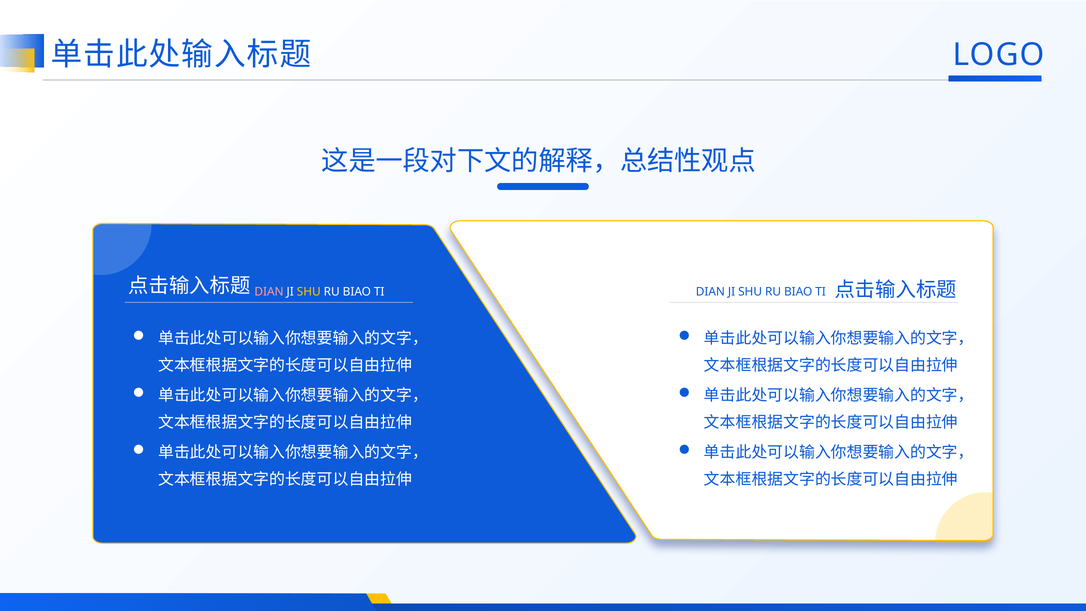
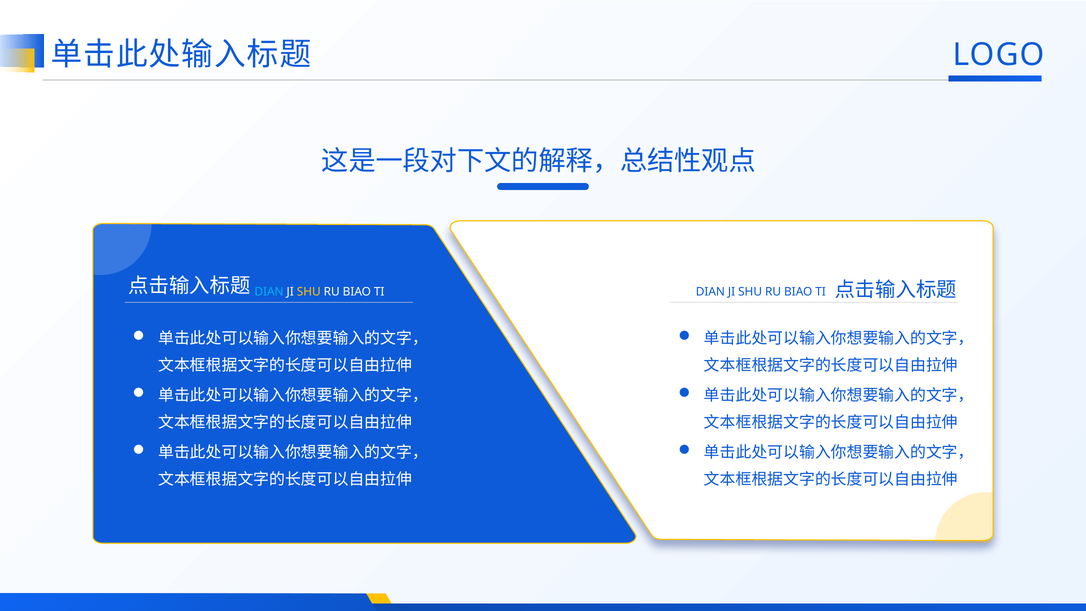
DIAN colour: pink -> light blue (269, 292)
